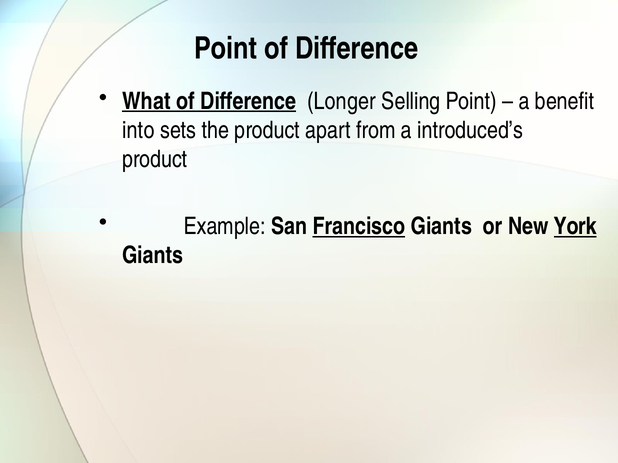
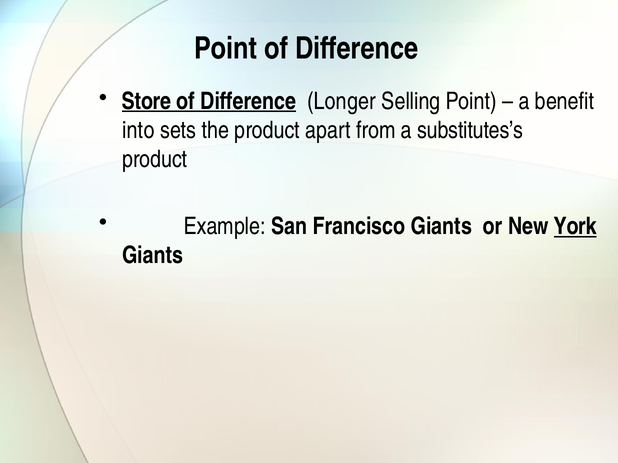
What: What -> Store (147, 102)
introduced’s: introduced’s -> substitutes’s (470, 130)
Francisco underline: present -> none (359, 227)
